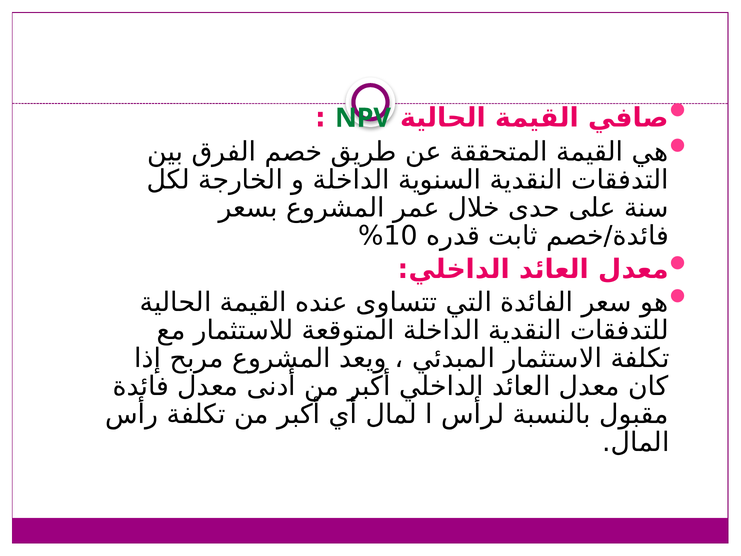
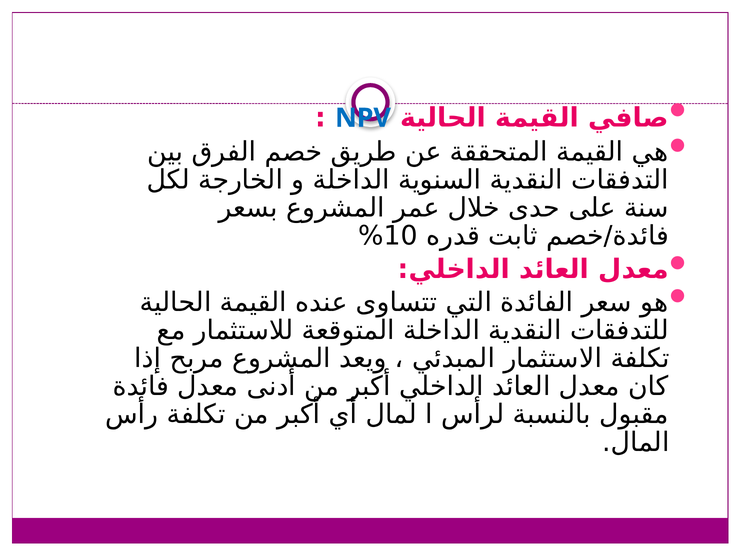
NPV colour: green -> blue (363, 118)
